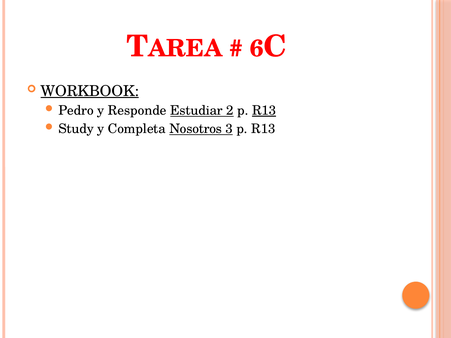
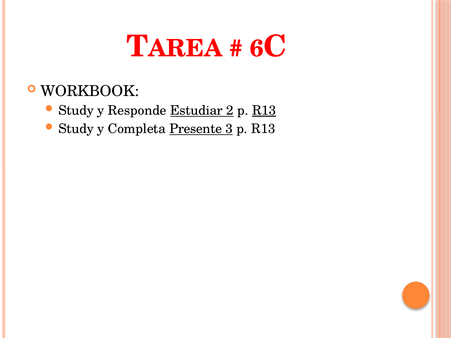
WORKBOOK underline: present -> none (90, 91)
Pedro: Pedro -> Study (76, 111)
Nosotros: Nosotros -> Presente (196, 129)
